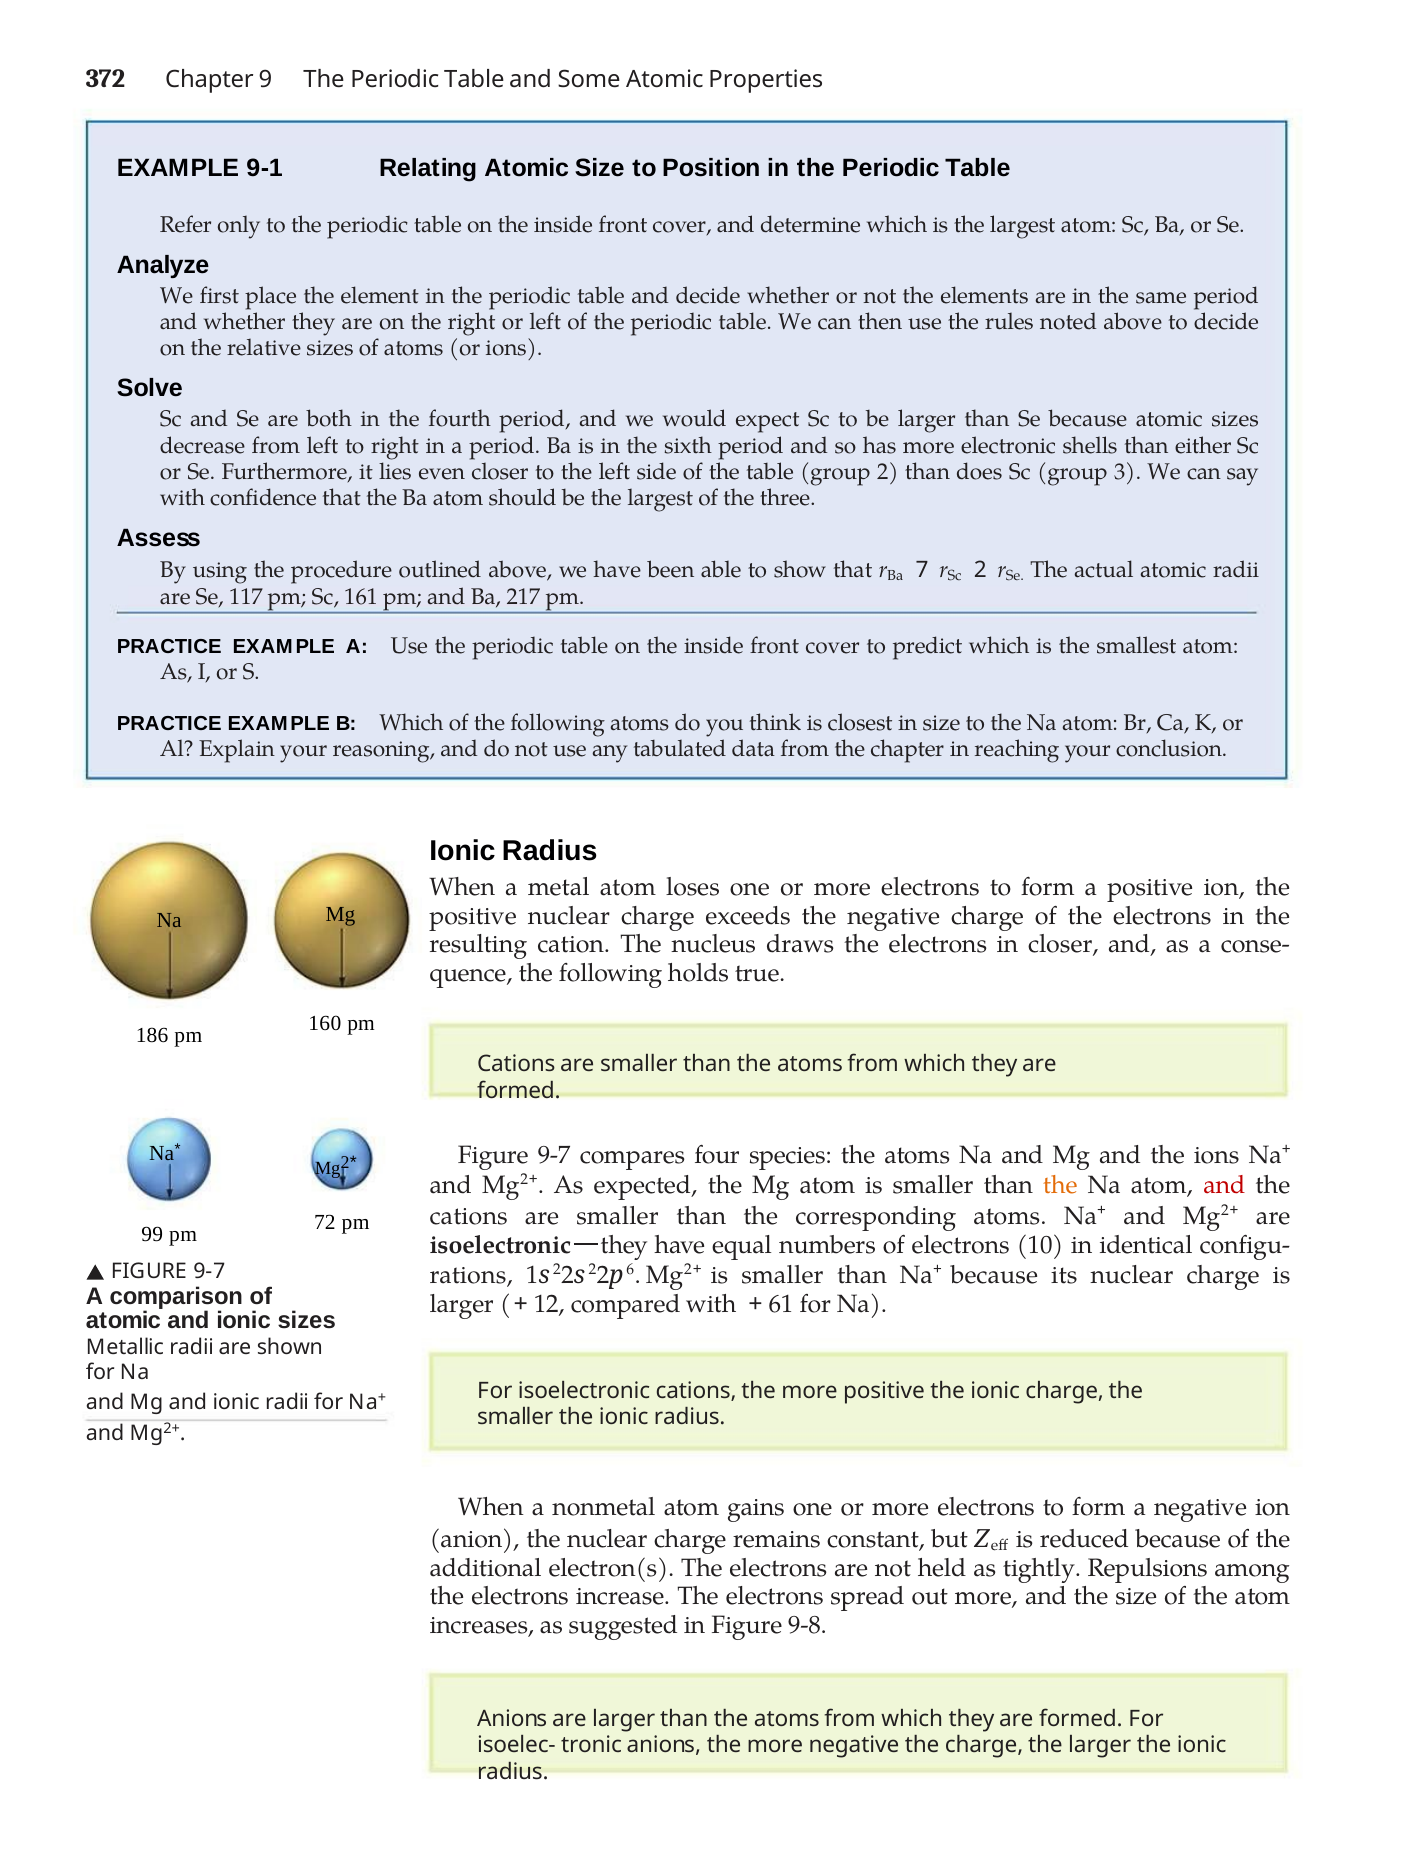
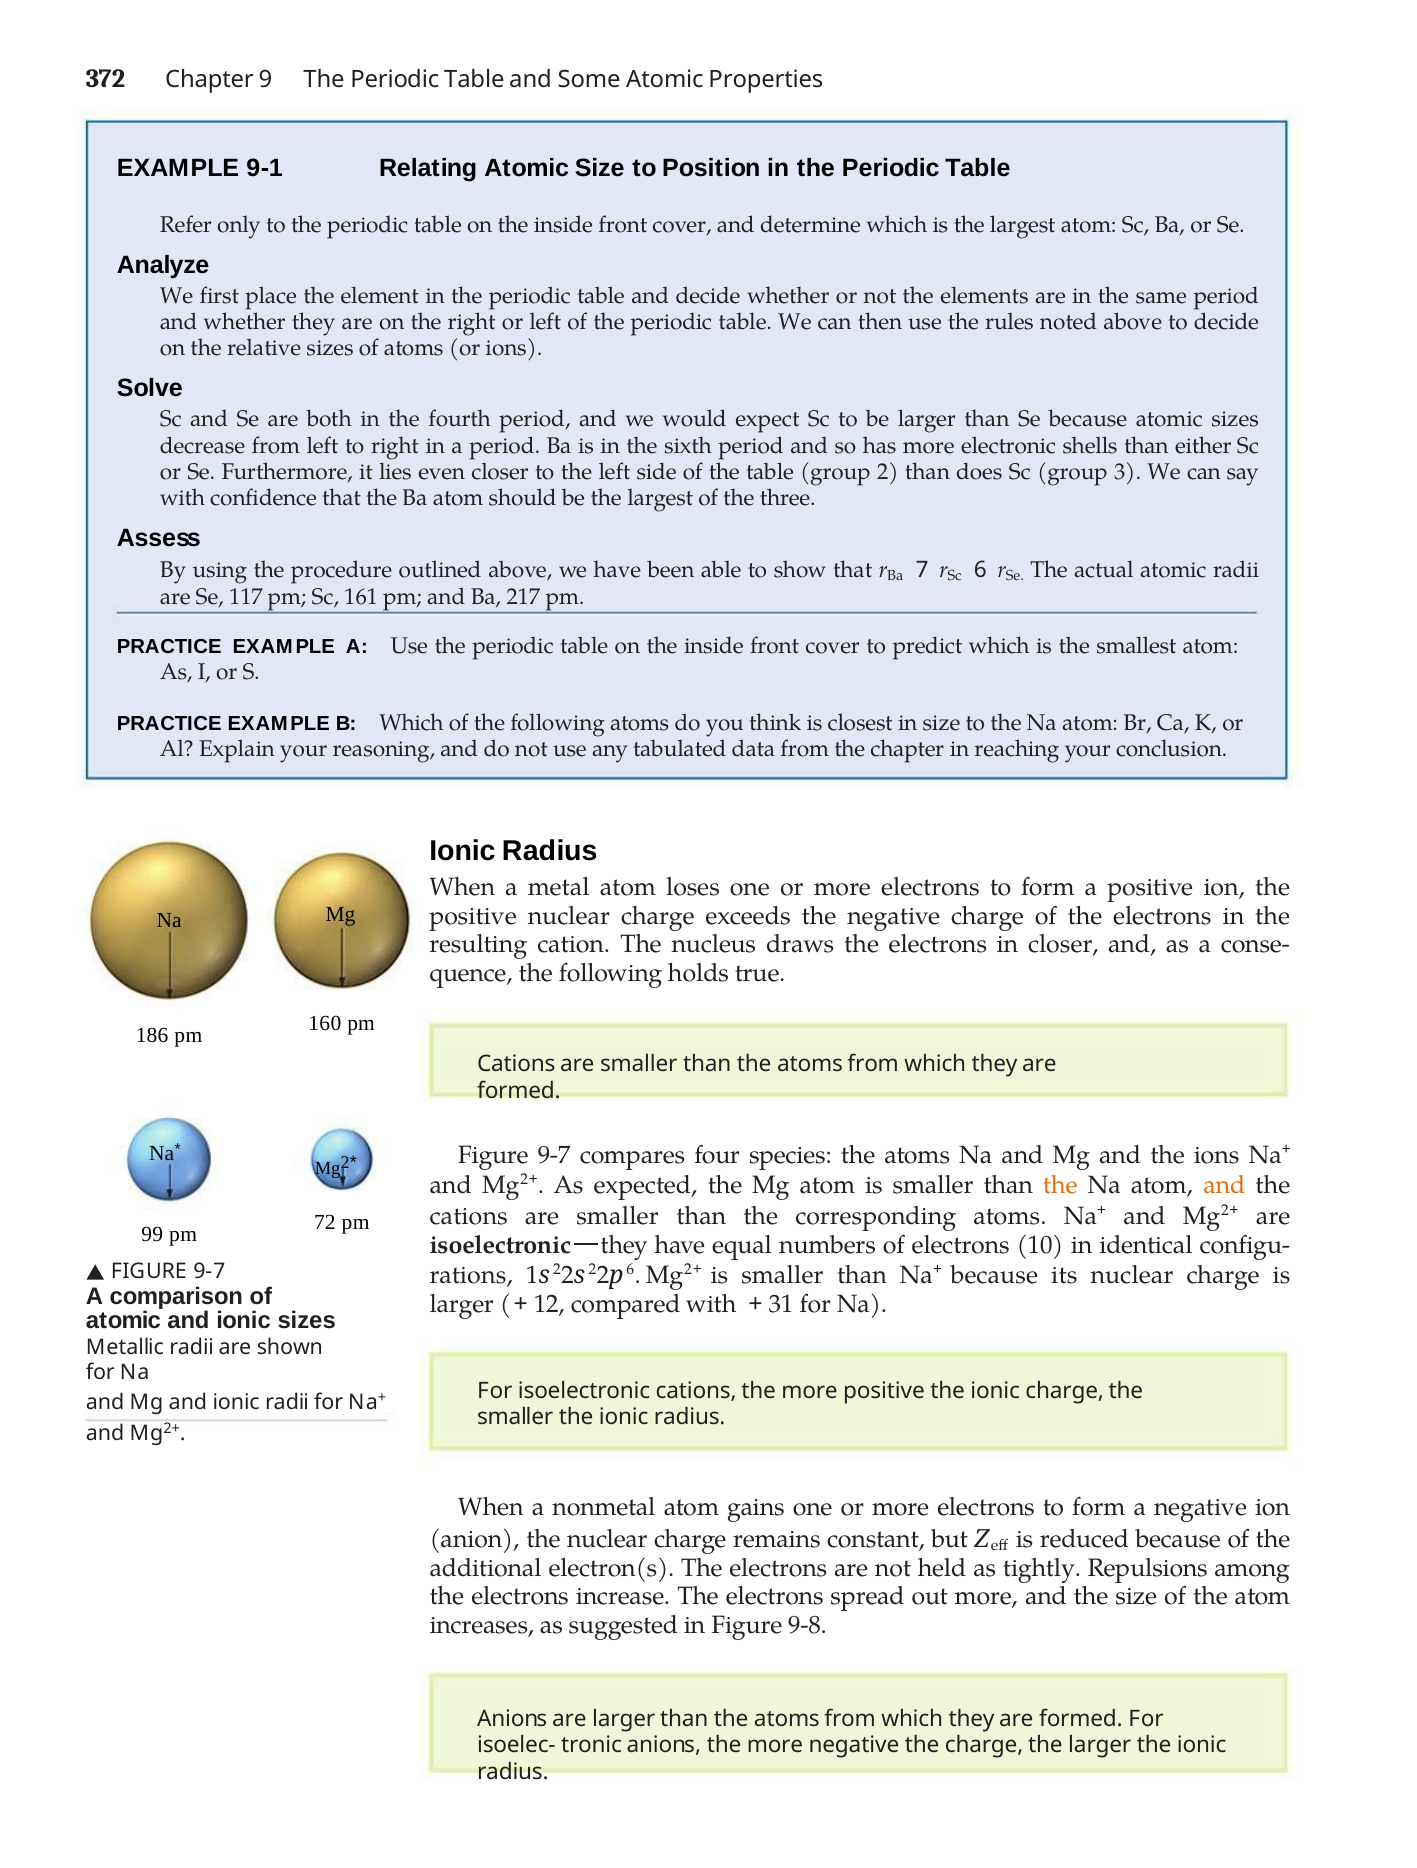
Sc 2: 2 -> 6 (980, 570)
and colour: red -> orange (1224, 1185)
61: 61 -> 31 (781, 1304)
